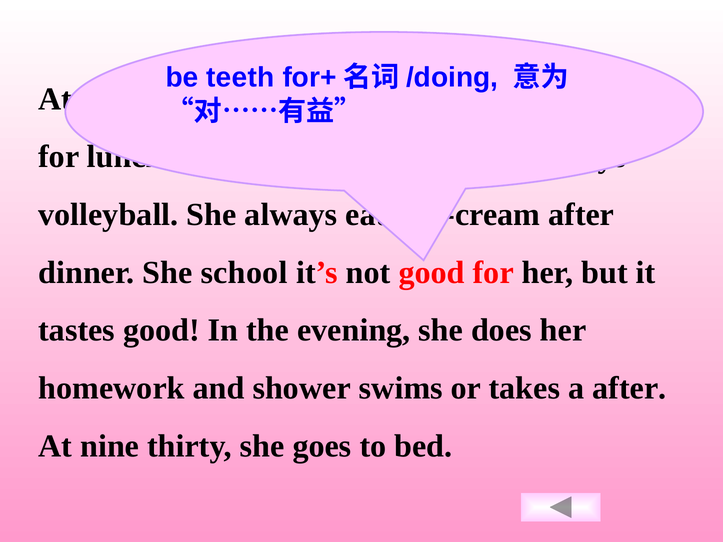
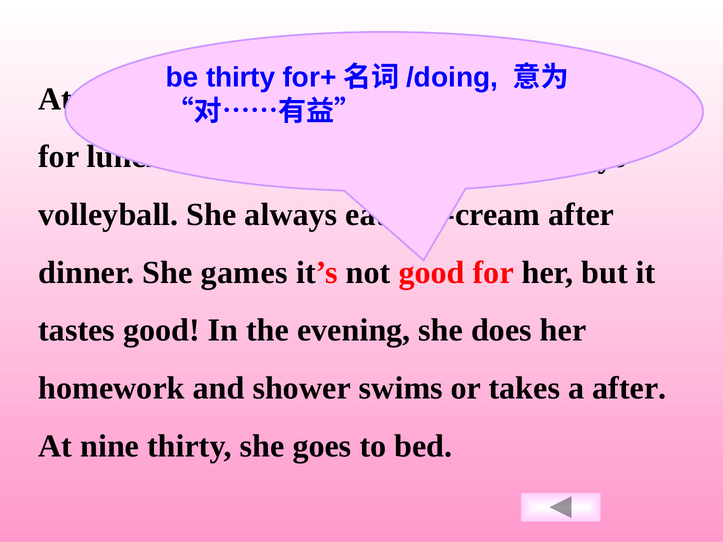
be teeth: teeth -> thirty (241, 78)
school: school -> games (244, 273)
